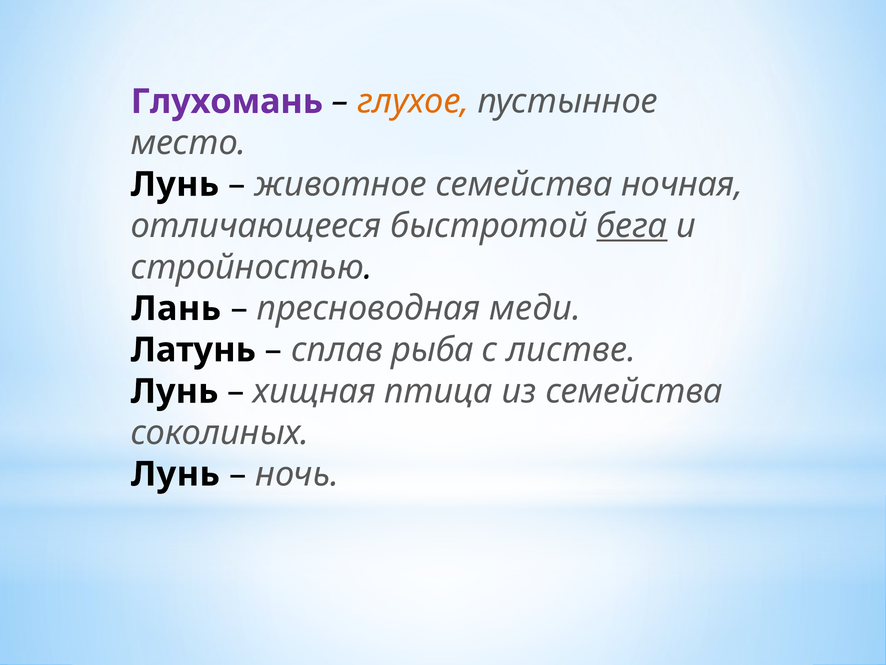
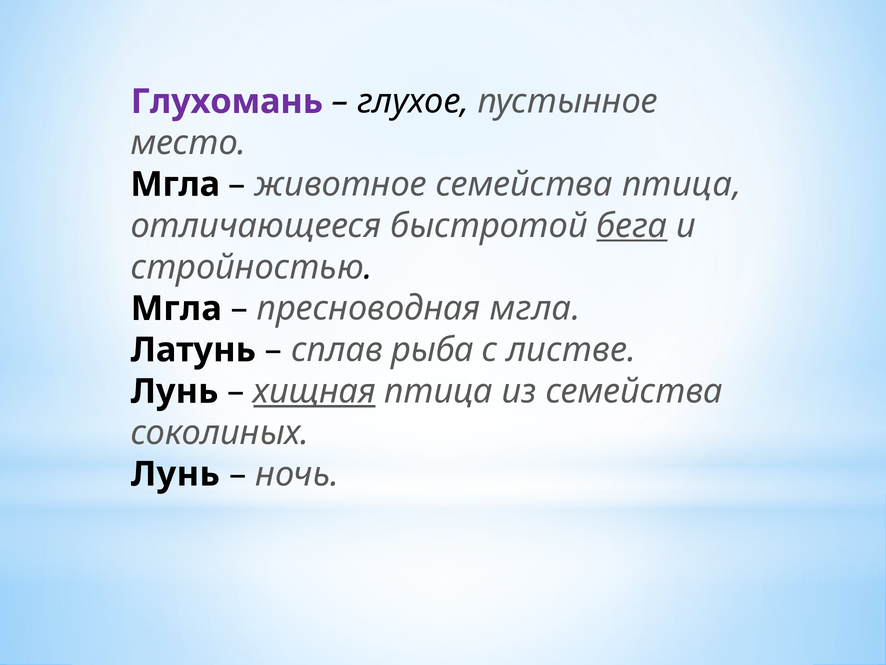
глухое colour: orange -> black (413, 102)
Лунь: Лунь -> Мгла (175, 184)
семейства ночная: ночная -> птица (682, 184)
Лань: Лань -> Мгла (176, 308)
пресноводная меди: меди -> мгла (535, 308)
хищная underline: none -> present (315, 391)
